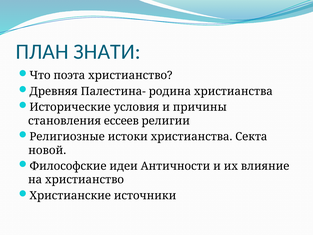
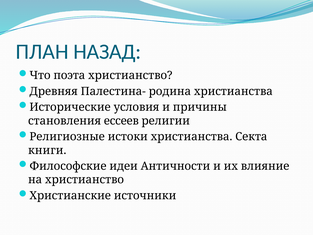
ЗНАТИ: ЗНАТИ -> НАЗАД (107, 52)
новой: новой -> книги (47, 150)
